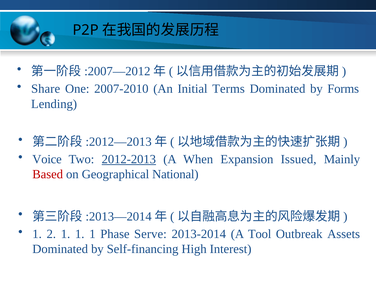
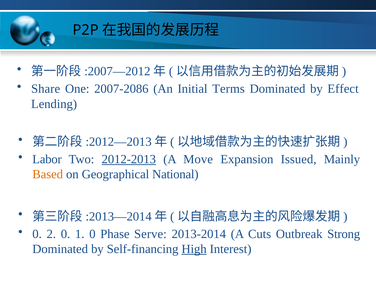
2007-2010: 2007-2010 -> 2007-2086 (121, 89)
Forms: Forms -> Effect (343, 89)
Voice: Voice -> Labor (47, 159)
When: When -> Move (198, 159)
Based colour: red -> orange (48, 174)
1: 1 -> 0 (37, 234)
2 1: 1 -> 0 (66, 234)
1: 1 -> 0 (92, 234)
Tool: Tool -> Cuts (260, 234)
Assets: Assets -> Strong (344, 234)
High underline: none -> present (194, 249)
